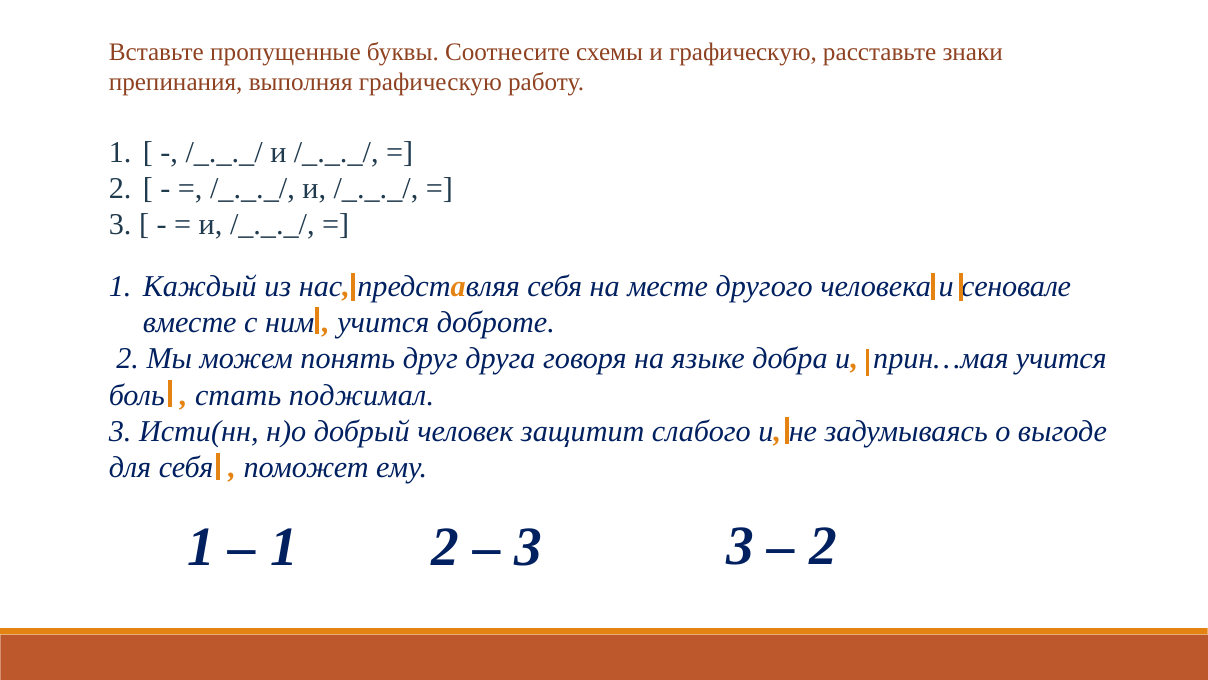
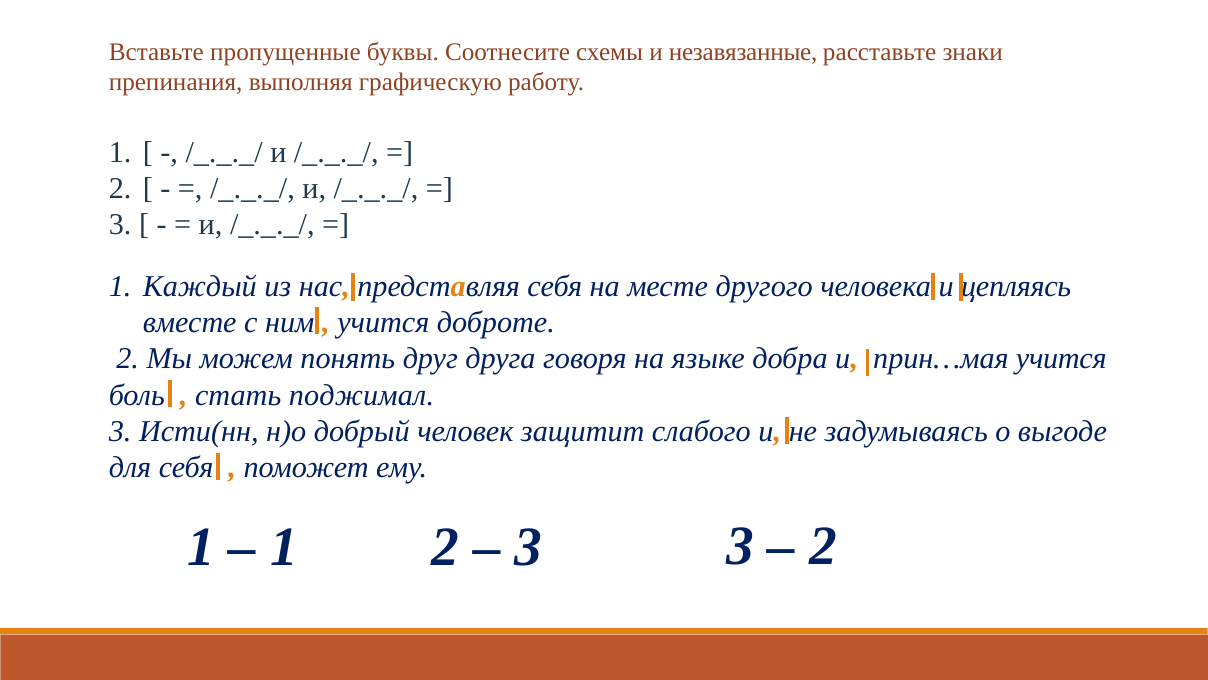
и графическую: графическую -> незавязанные (743, 52)
сеновале: сеновале -> цепляясь (1016, 286)
